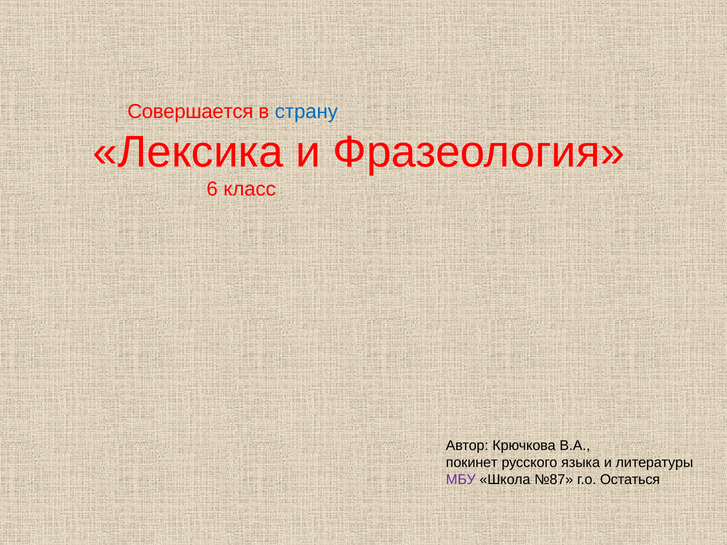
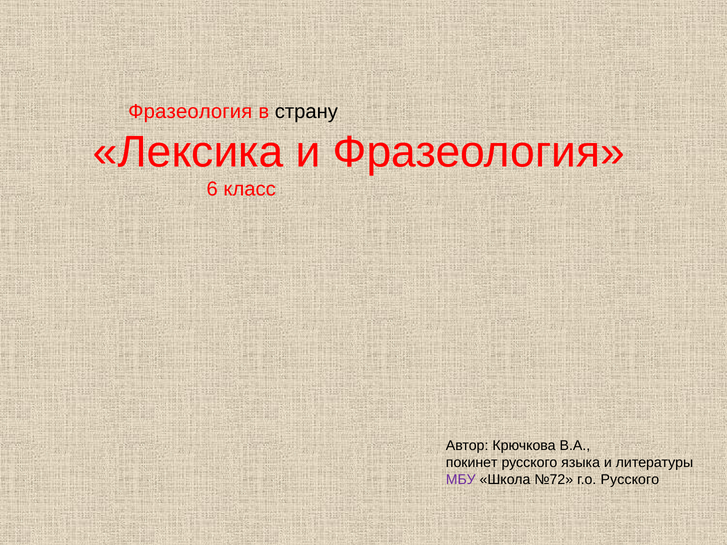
Совершается: Совершается -> Фразеология (190, 112)
страну colour: blue -> black (306, 112)
№87: №87 -> №72 (554, 480)
г.о Остаться: Остаться -> Русского (630, 480)
